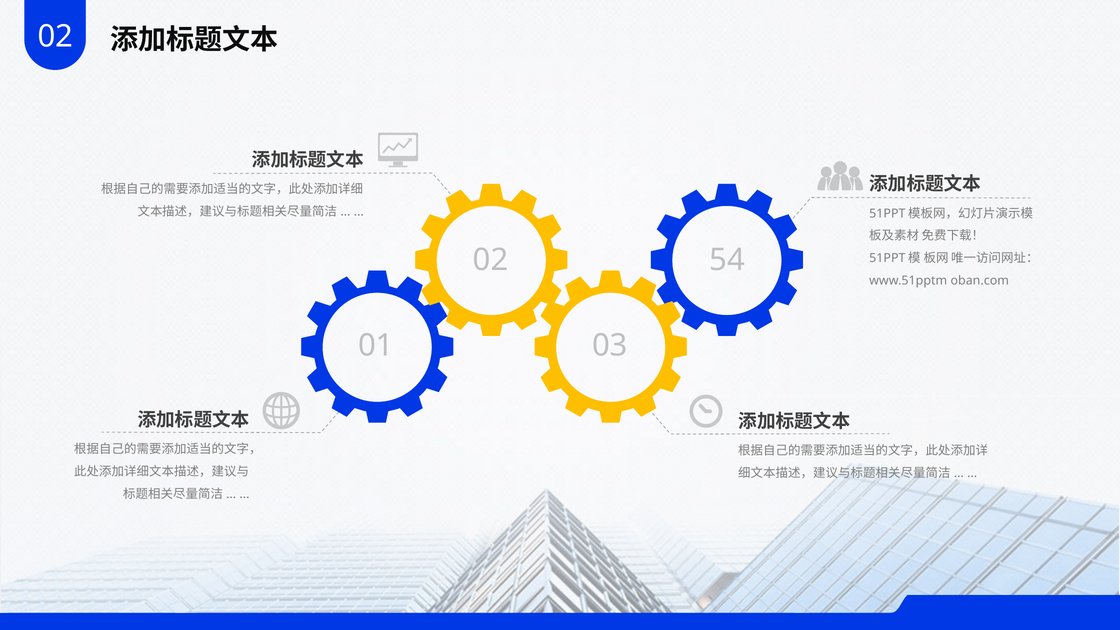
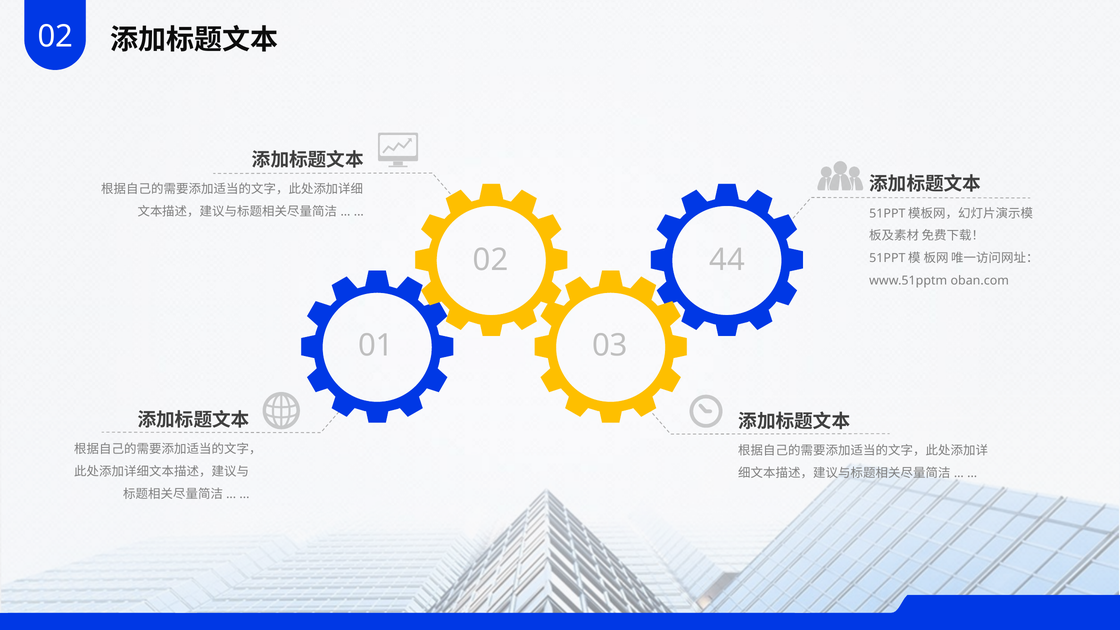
54: 54 -> 44 (727, 260)
